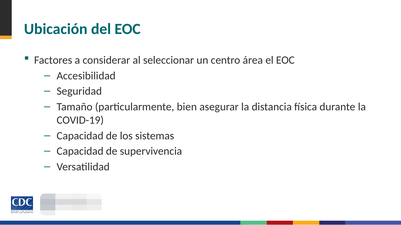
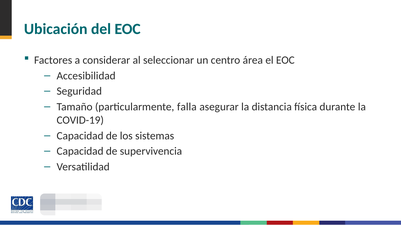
bien: bien -> falla (187, 107)
